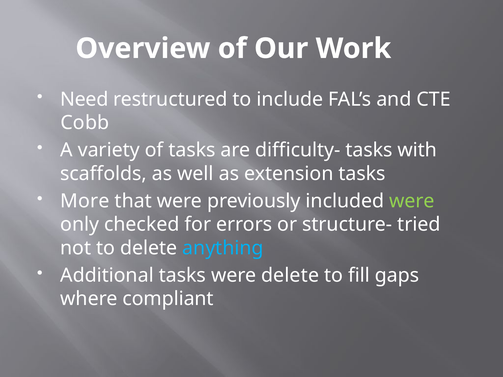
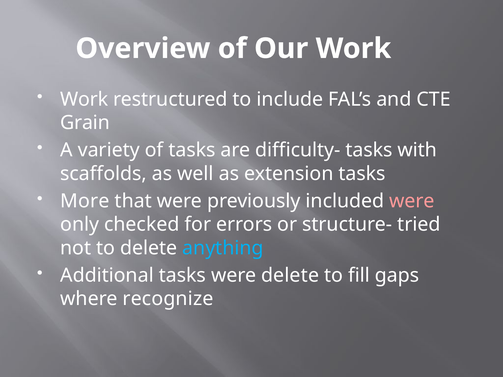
Need: Need -> Work (84, 99)
Cobb: Cobb -> Grain (85, 123)
were colour: light green -> pink (412, 201)
compliant: compliant -> recognize (168, 299)
